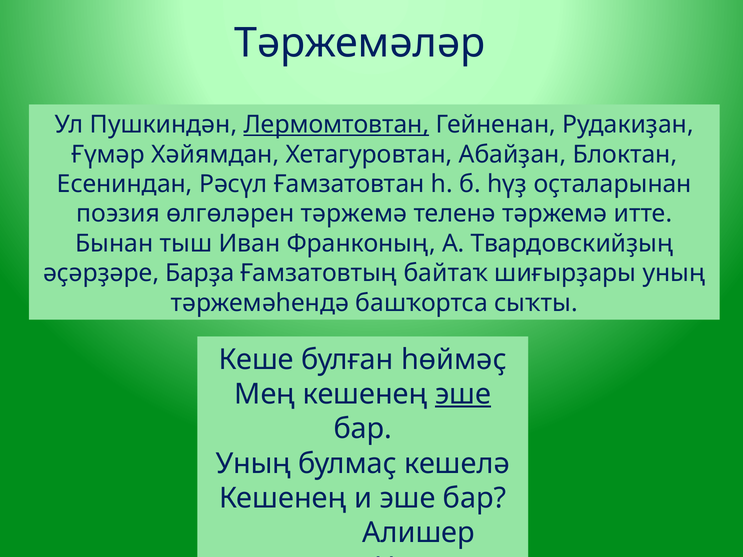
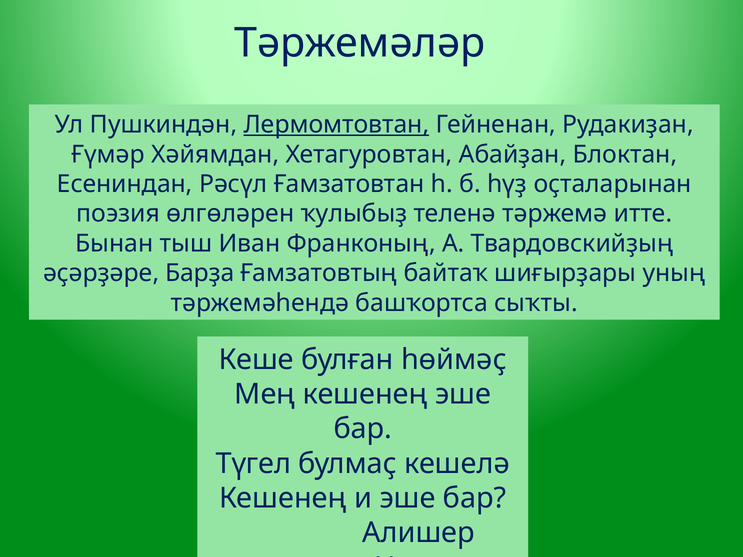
өлгөләрен тәржемә: тәржемә -> ҡулыбыҙ (354, 214)
эше underline: present -> none (463, 394)
Уның: Уның -> Түгел (253, 464)
